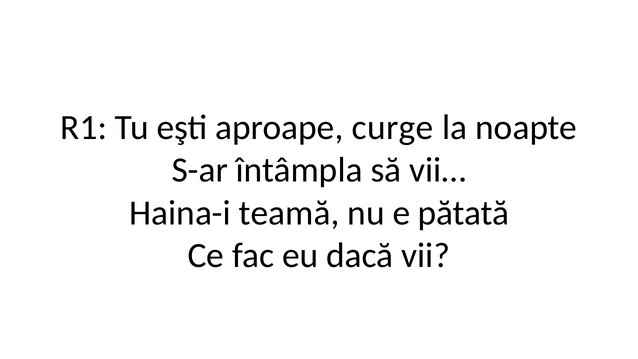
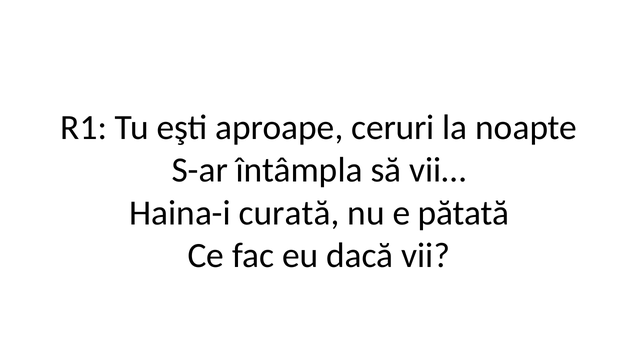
curge: curge -> ceruri (393, 128)
teamă: teamă -> curată (289, 213)
